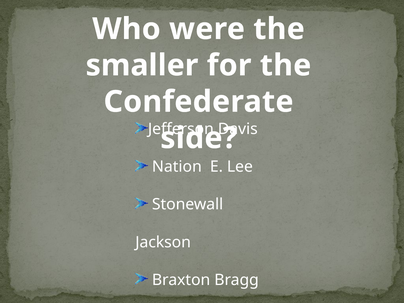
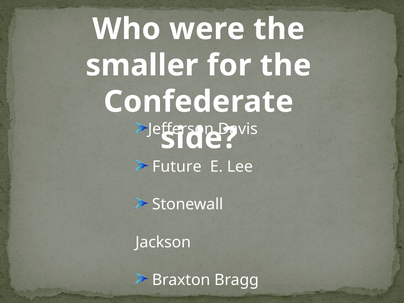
Nation: Nation -> Future (177, 167)
